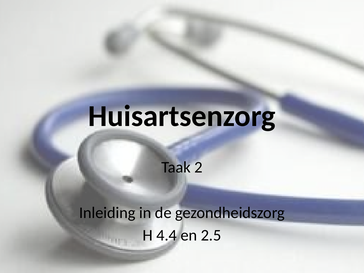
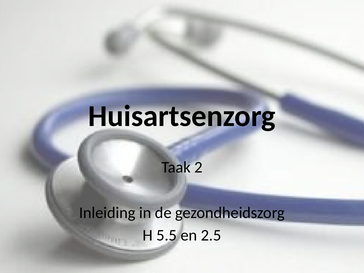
4.4: 4.4 -> 5.5 (167, 235)
